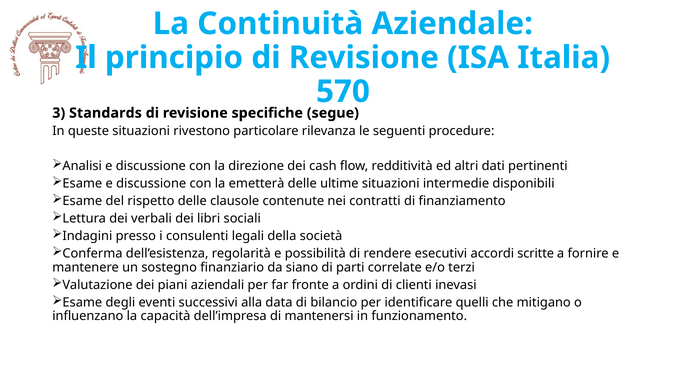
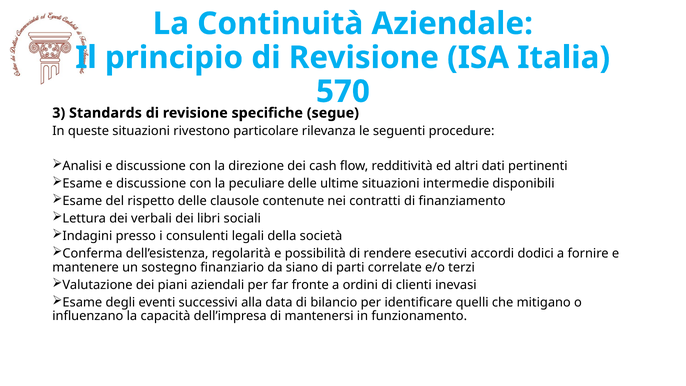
emetterà: emetterà -> peculiare (257, 184)
scritte: scritte -> dodici (536, 253)
